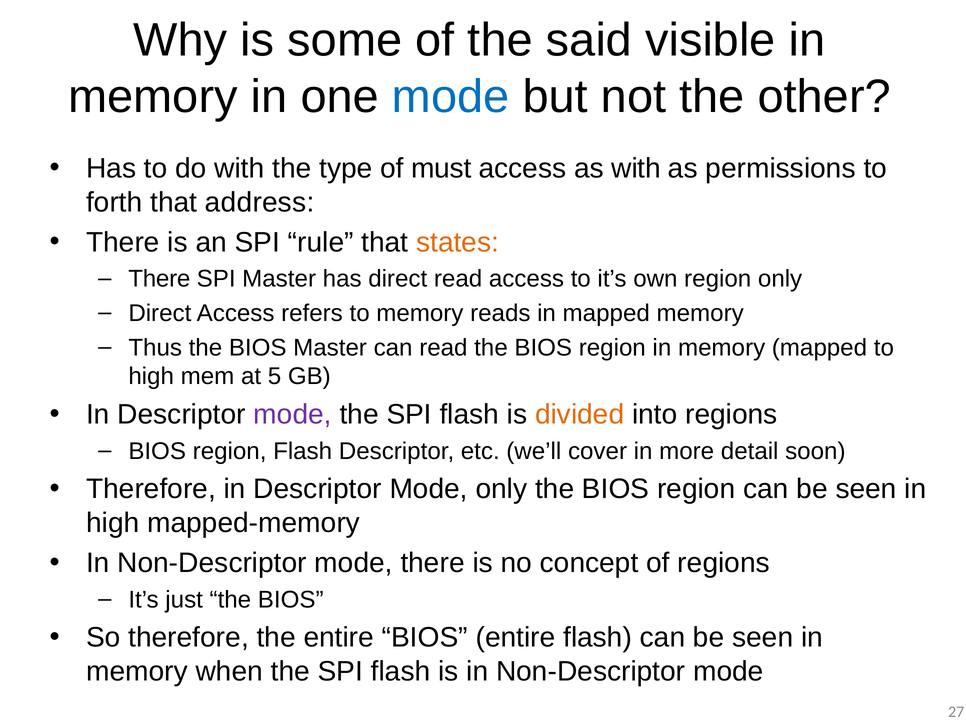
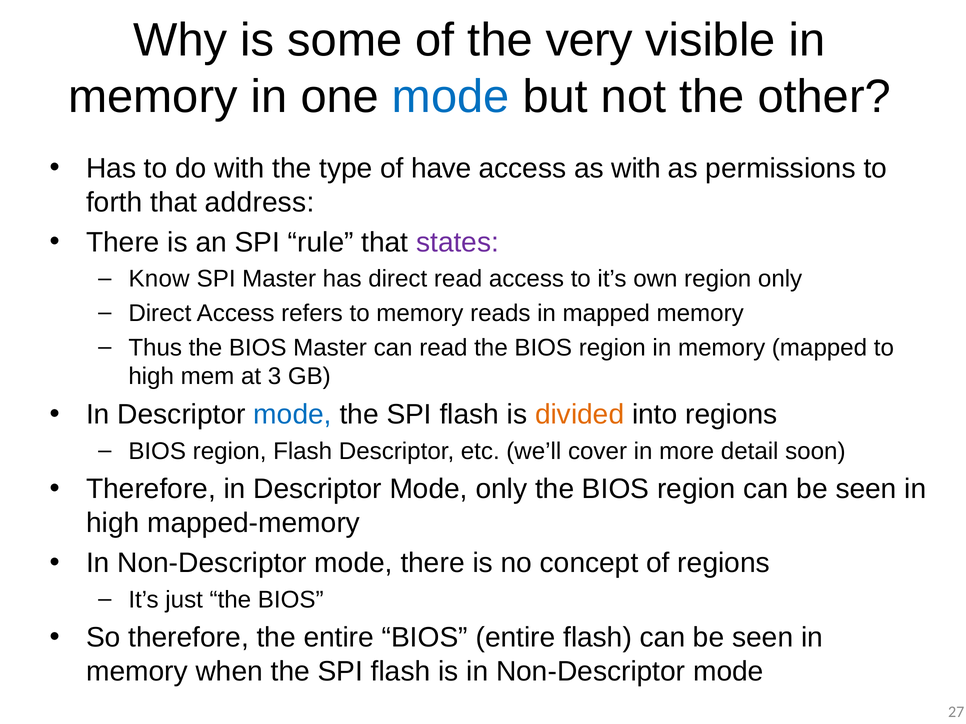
said: said -> very (589, 40)
must: must -> have (441, 169)
states colour: orange -> purple (458, 243)
There: There -> Know (159, 279)
5: 5 -> 3 (275, 377)
mode colour: purple -> blue (293, 415)
